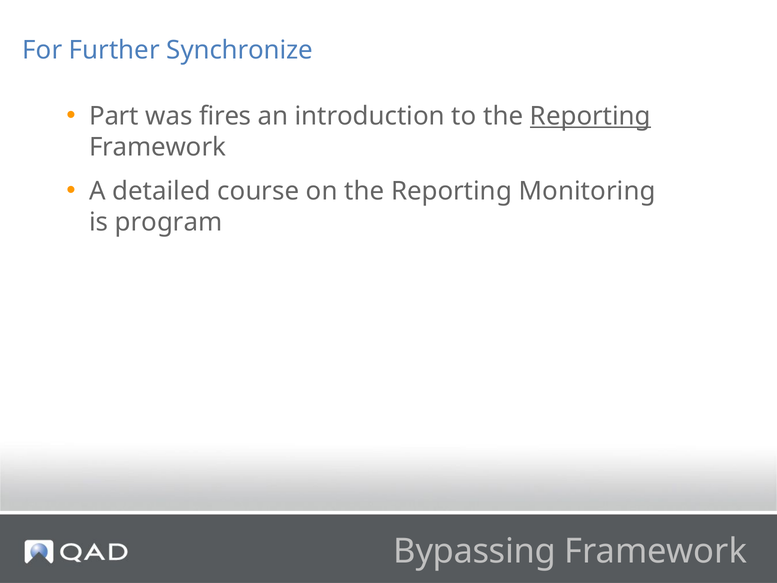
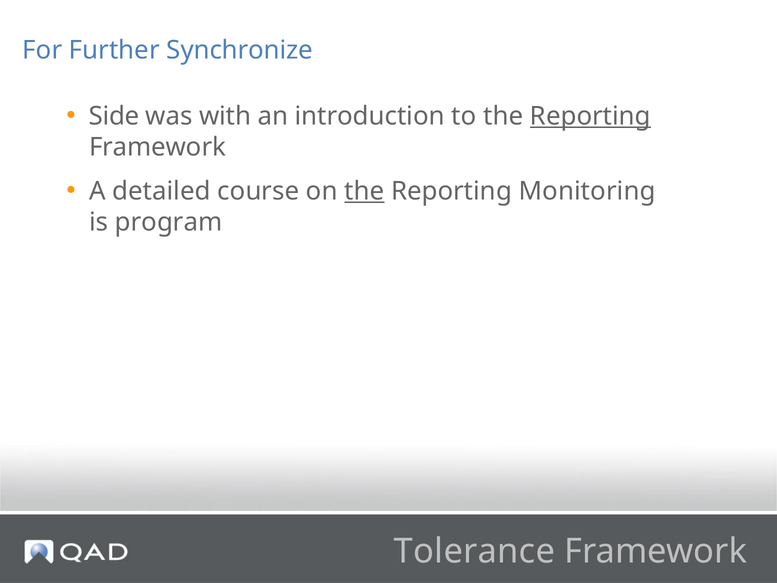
Part: Part -> Side (114, 116)
fires: fires -> with (225, 116)
the underline: none -> present (364, 191)
Bypassing: Bypassing -> Tolerance (474, 551)
